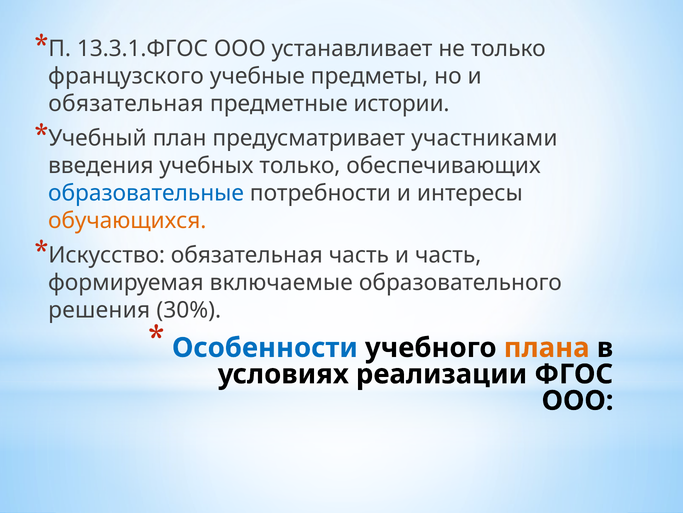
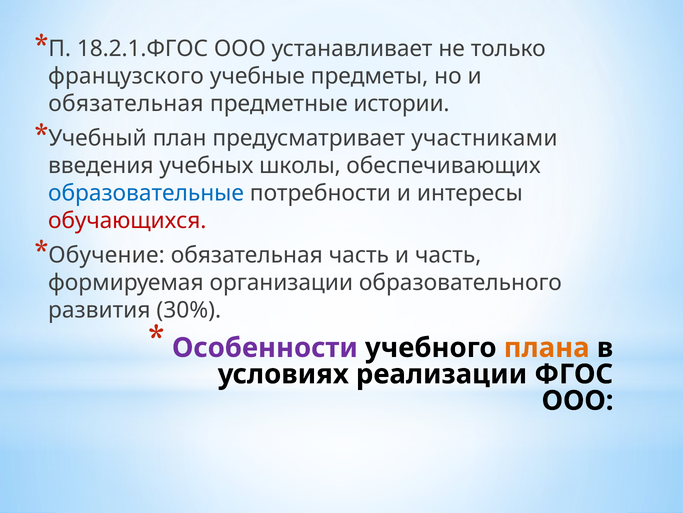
13.3.1.ФГОС: 13.3.1.ФГОС -> 18.2.1.ФГОС (143, 49)
учебных только: только -> школы (300, 166)
обучающихся colour: orange -> red (127, 220)
Искусство: Искусство -> Обучение (107, 255)
включаемые: включаемые -> организации (281, 282)
решения: решения -> развития (99, 310)
Особенности colour: blue -> purple (265, 347)
